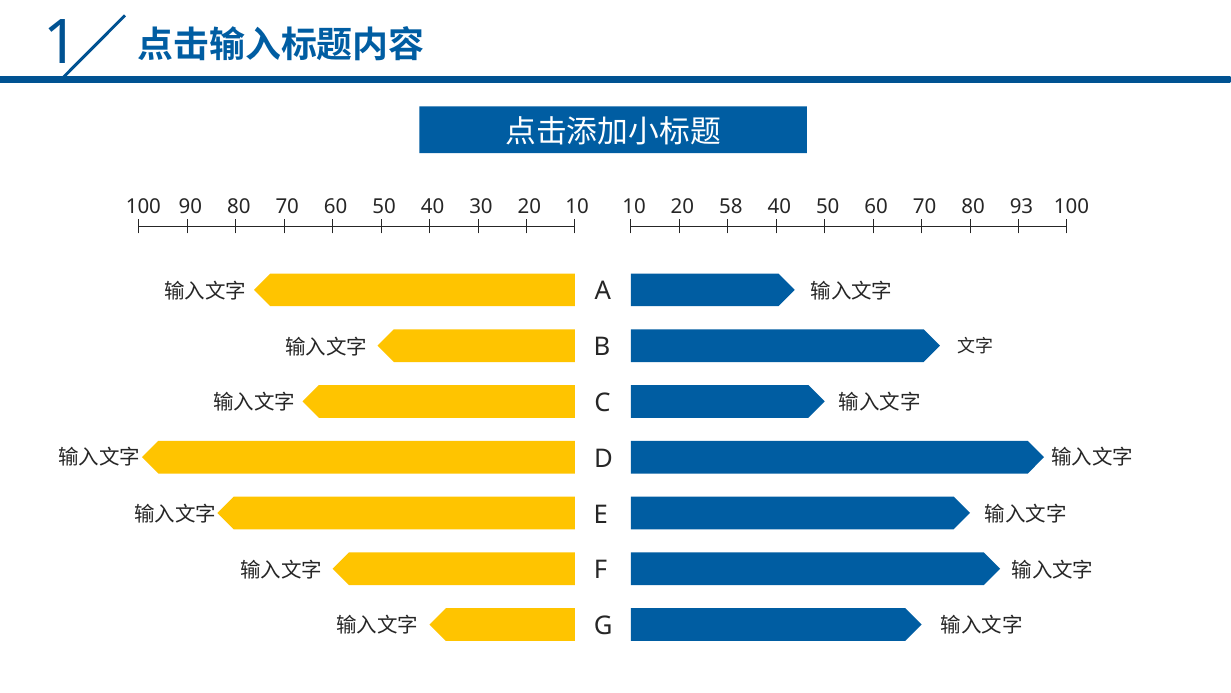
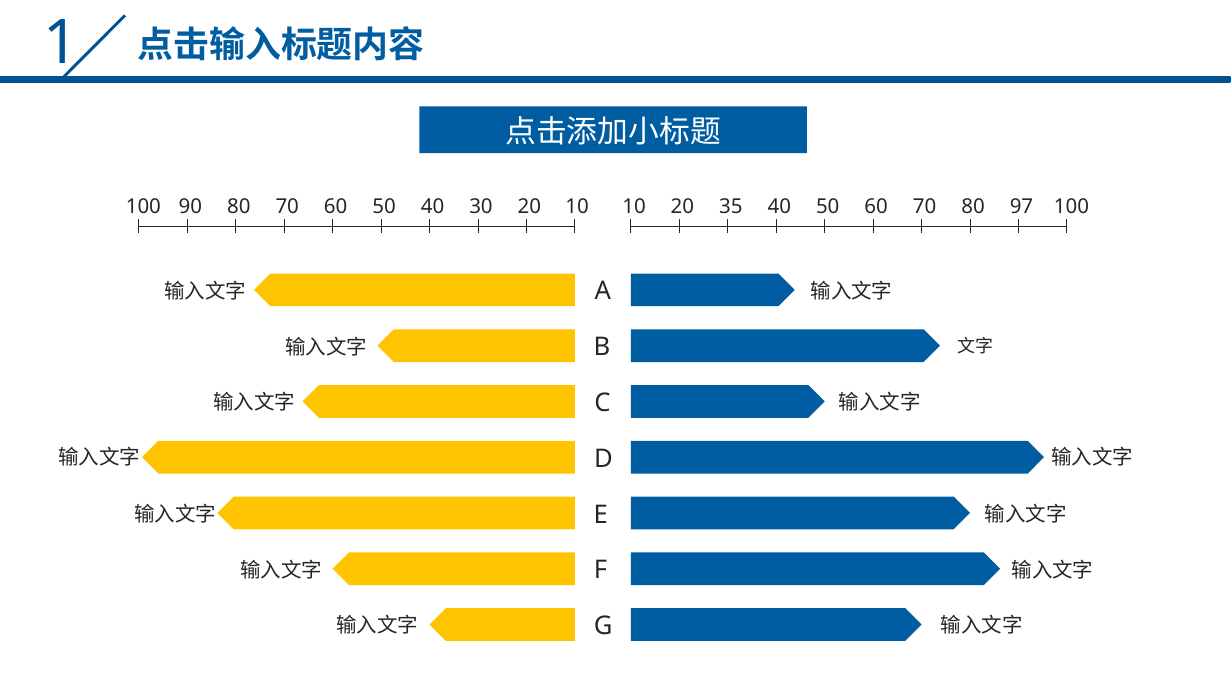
58: 58 -> 35 (731, 207)
93: 93 -> 97 (1022, 207)
